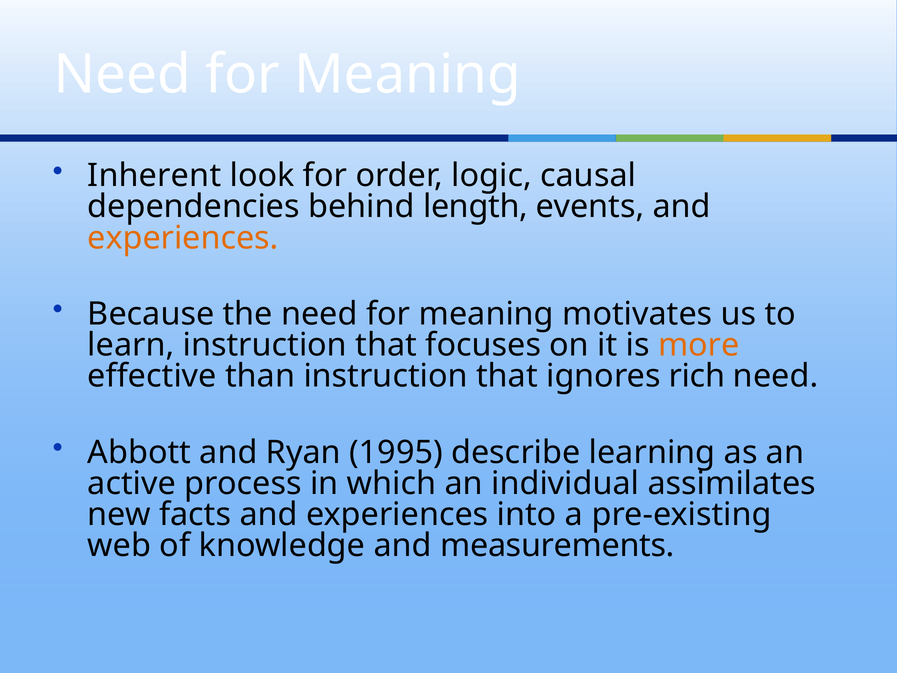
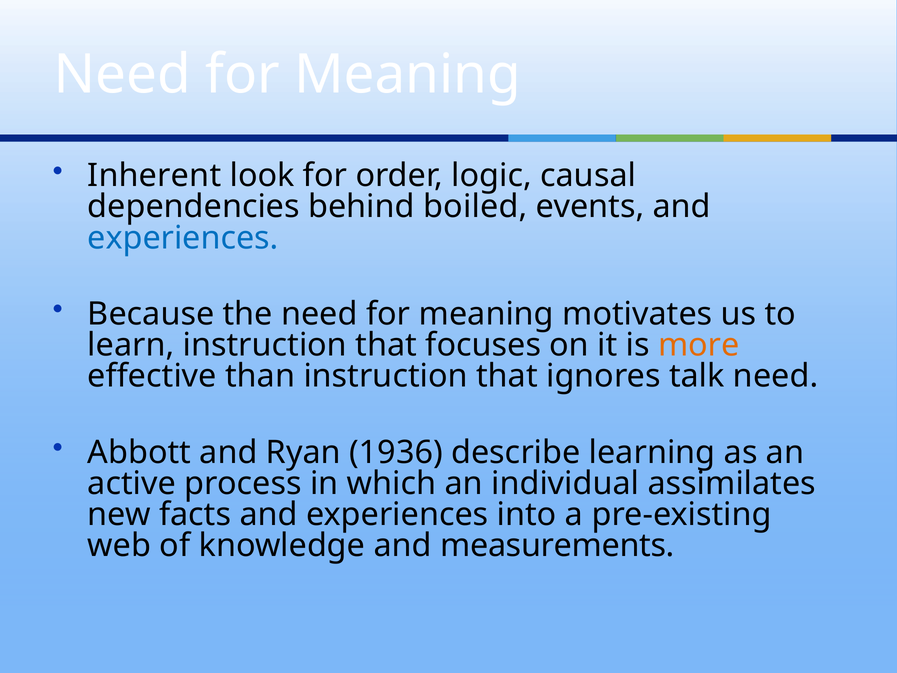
length: length -> boiled (475, 207)
experiences colour: orange -> blue (183, 238)
rich: rich -> talk (697, 376)
1995: 1995 -> 1936 (396, 452)
